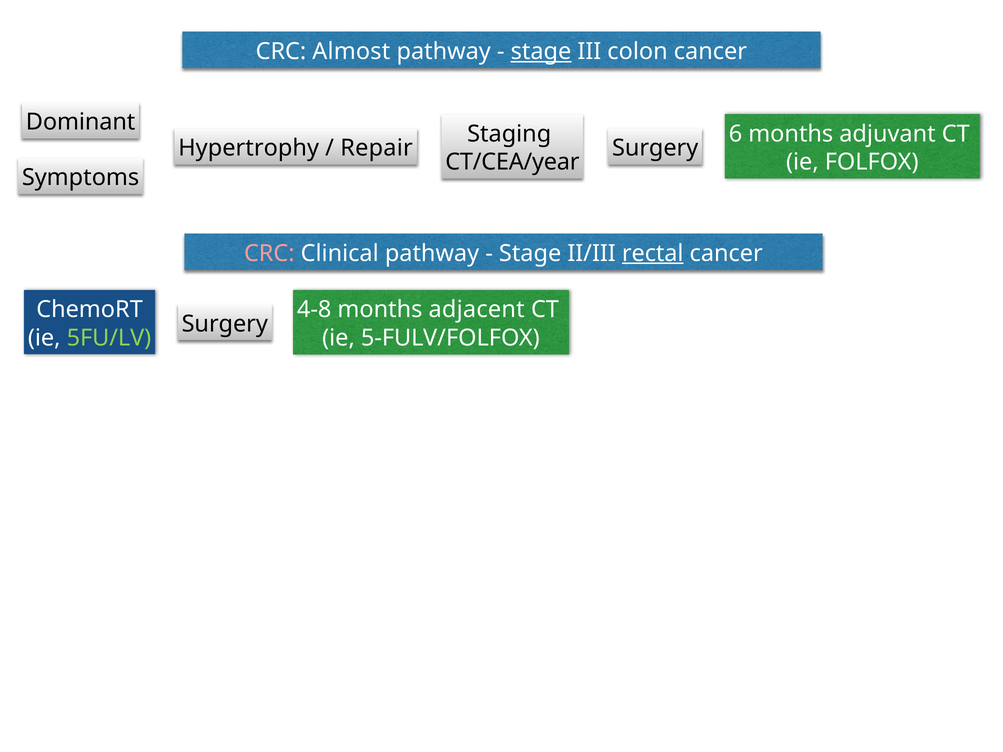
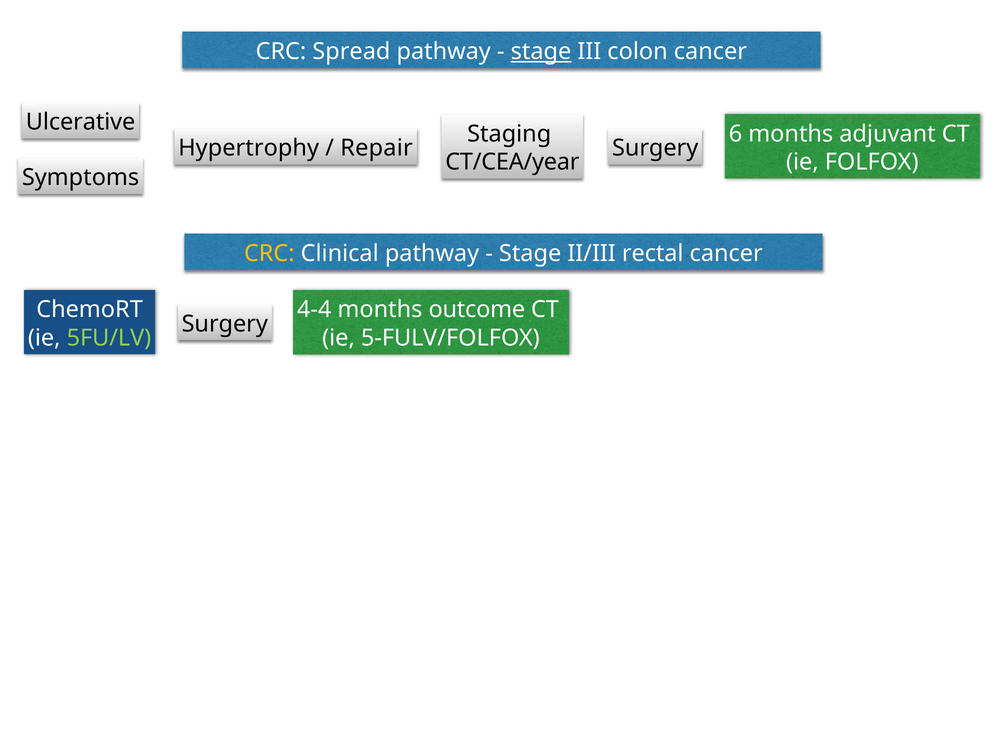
Almost: Almost -> Spread (351, 52)
Dominant: Dominant -> Ulcerative (81, 122)
CRC colour: pink -> yellow (269, 253)
rectal underline: present -> none (653, 253)
4-8: 4-8 -> 4-4 (314, 310)
adjacent: adjacent -> outcome (477, 310)
